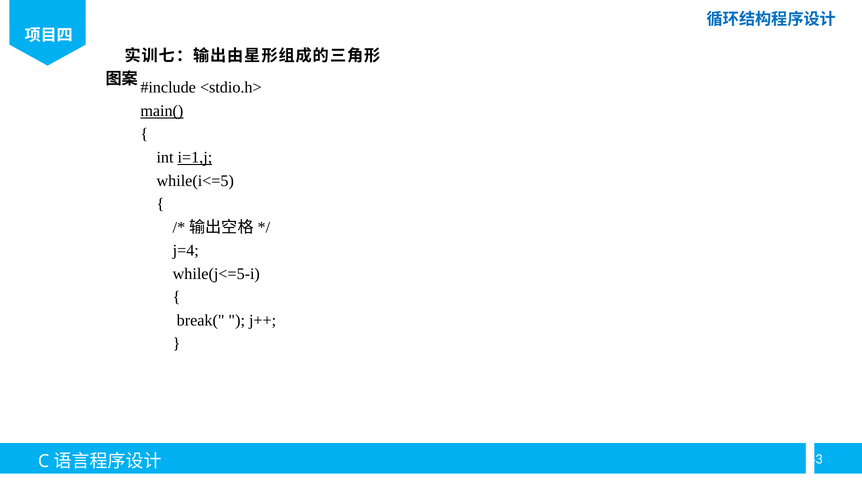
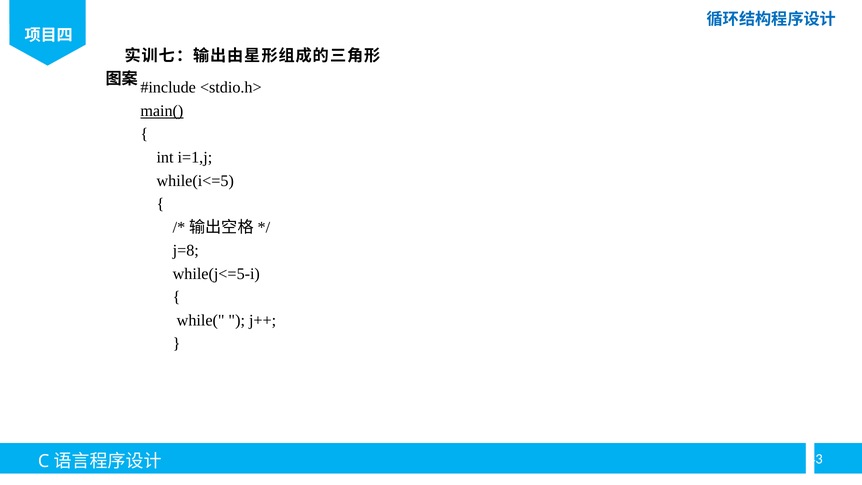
i=1,j underline: present -> none (195, 157)
j=4: j=4 -> j=8 (186, 250)
break(: break( -> while( (201, 320)
